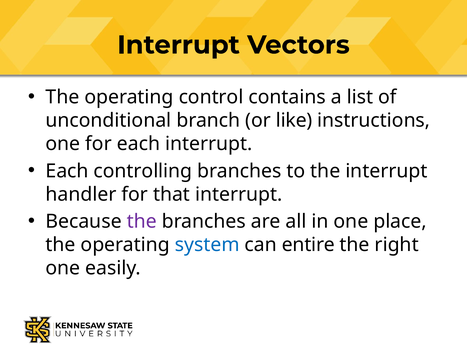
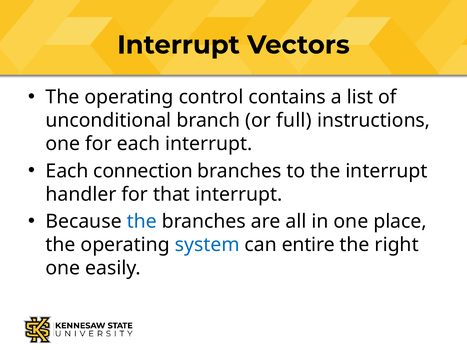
like: like -> full (294, 120)
controlling: controlling -> connection (143, 171)
the colour: purple -> blue (142, 222)
